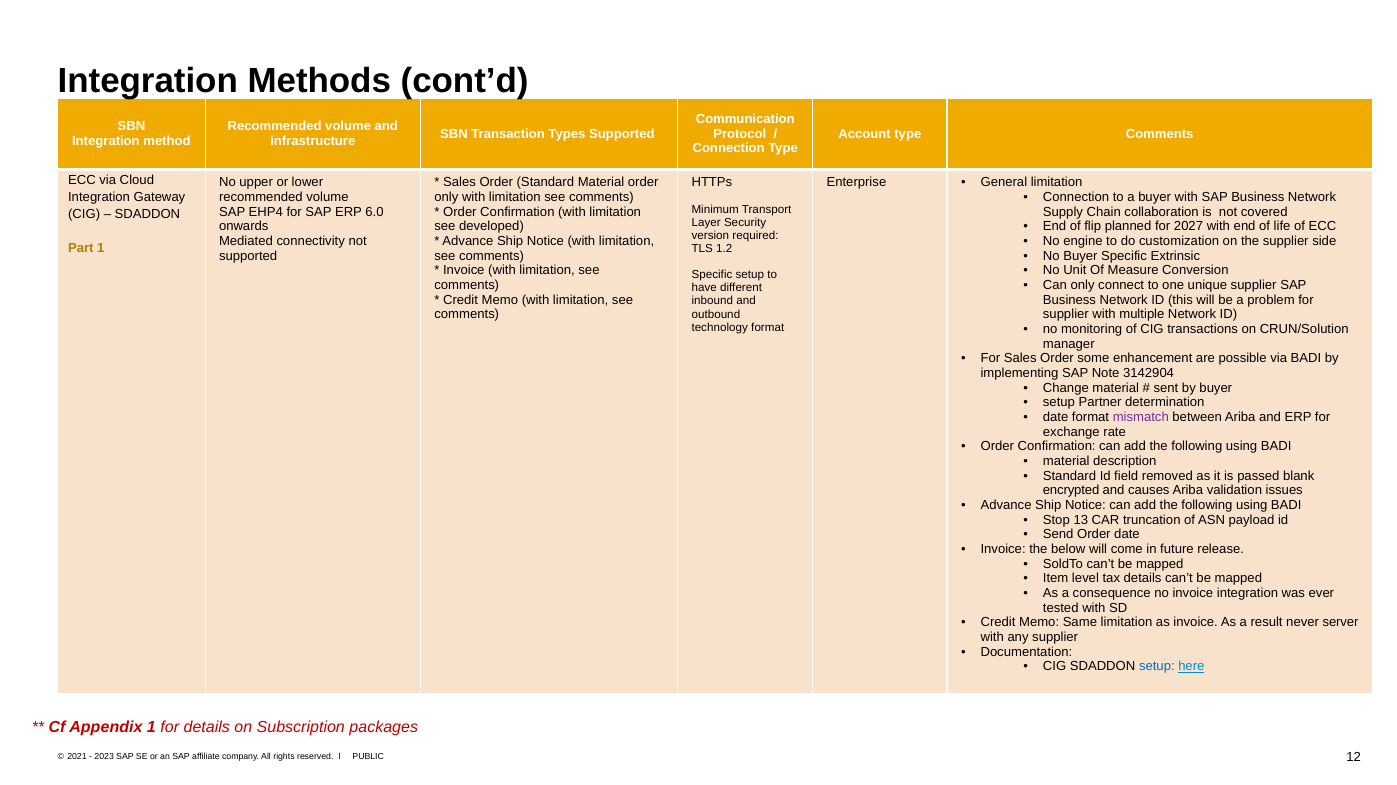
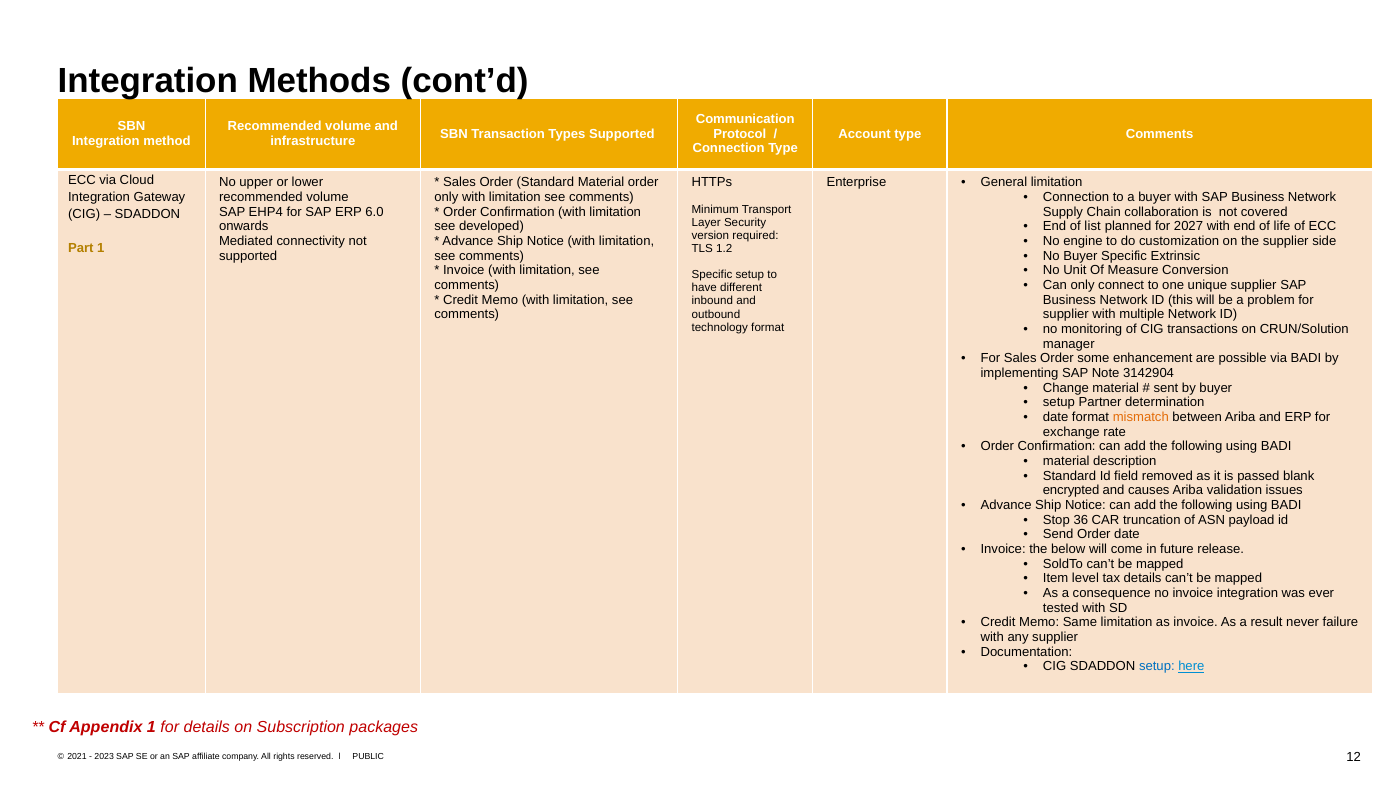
flip: flip -> list (1093, 227)
mismatch colour: purple -> orange (1141, 417)
13: 13 -> 36 (1081, 520)
server: server -> failure (1340, 623)
